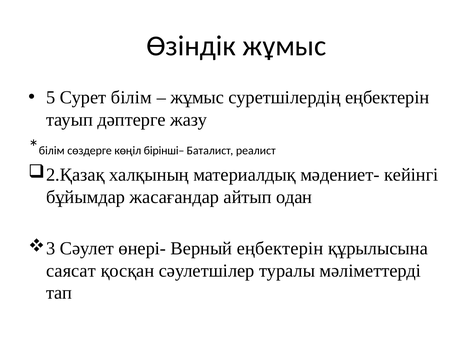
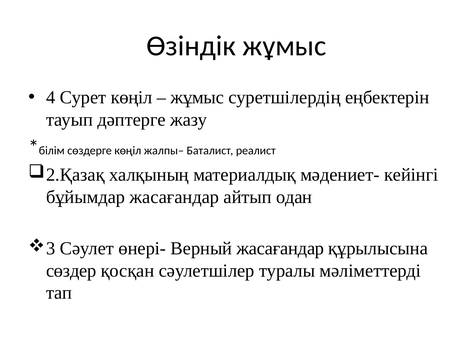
5: 5 -> 4 (51, 97)
Сурет білім: білім -> көңіл (132, 97)
бірінші–: бірінші– -> жалпы– (164, 151)
Верный еңбектерін: еңбектерін -> жасағандар (280, 248)
саясат: саясат -> сөздер (71, 270)
